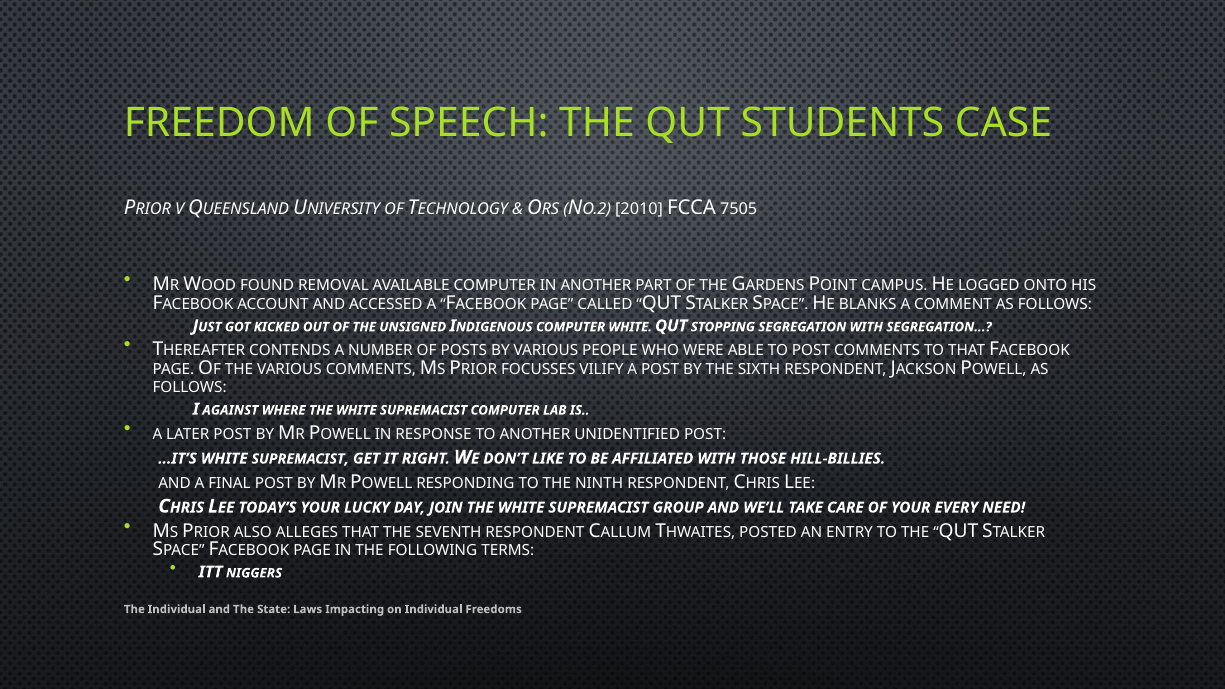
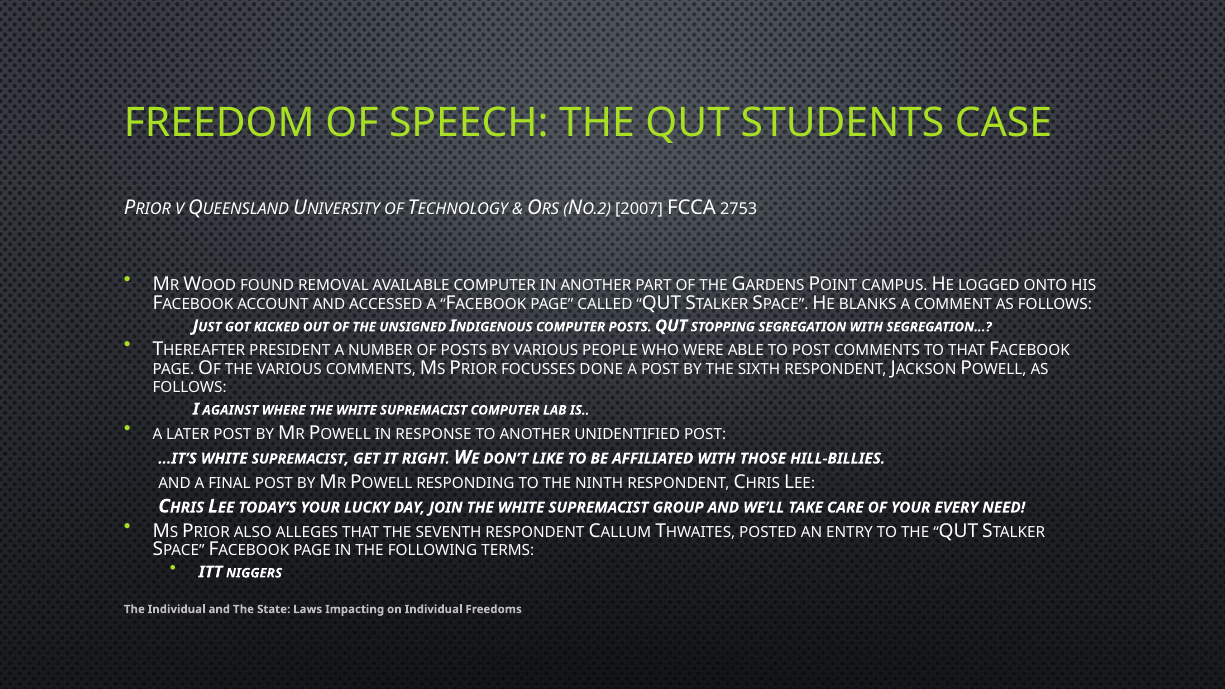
2010: 2010 -> 2007 (639, 209)
7505: 7505 -> 2753 (739, 209)
COMPUTER WHITE: WHITE -> POSTS (630, 327)
CONTENDS: CONTENDS -> PRESIDENT (290, 351)
VILIFY: VILIFY -> DONE (601, 369)
